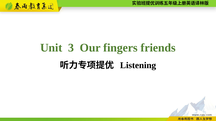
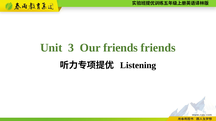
Our fingers: fingers -> friends (121, 48)
